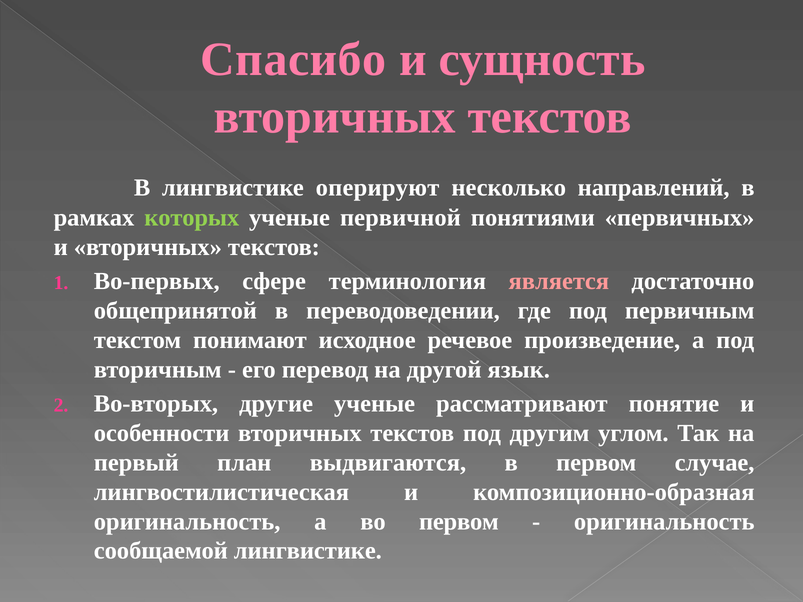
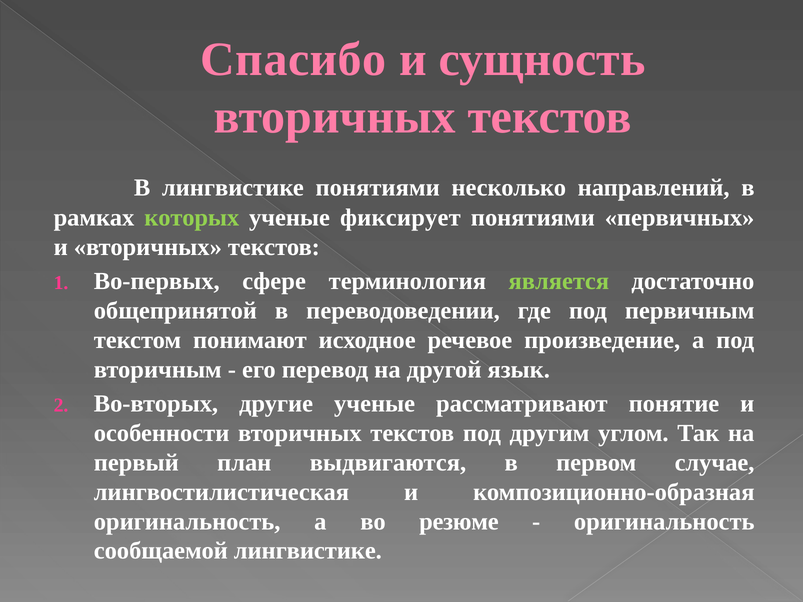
лингвистике оперируют: оперируют -> понятиями (378, 188)
первичной: первичной -> фиксирует (400, 218)
является colour: pink -> light green (559, 282)
во первом: первом -> резюме (459, 522)
